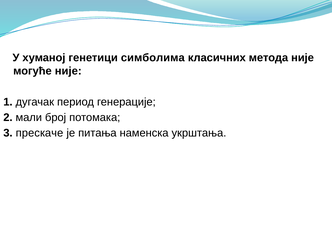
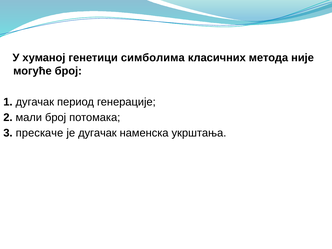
могуће није: није -> број (68, 71)
је питања: питања -> дугачак (97, 133)
